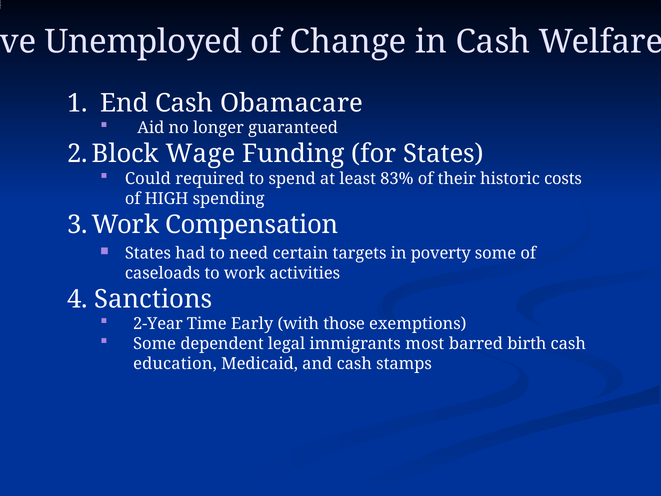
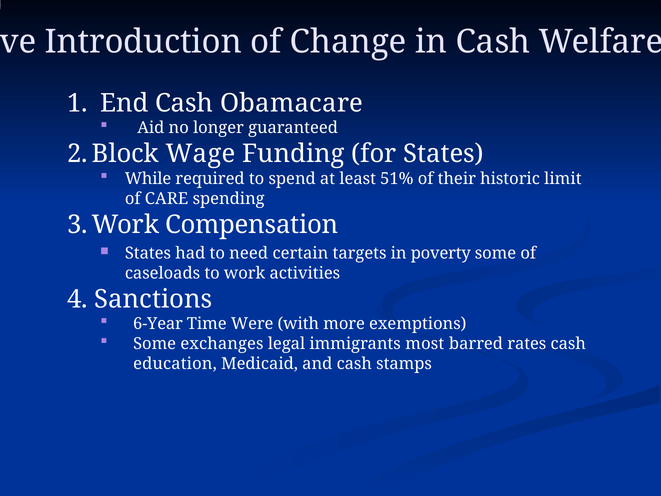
Unemployed: Unemployed -> Introduction (143, 42)
Could: Could -> While (148, 179)
83%: 83% -> 51% (397, 179)
costs: costs -> limit (563, 179)
HIGH: HIGH -> CARE (166, 198)
2-Year: 2-Year -> 6-Year (158, 324)
Early: Early -> Were (252, 324)
those: those -> more (344, 324)
dependent: dependent -> exchanges (222, 344)
birth: birth -> rates (527, 344)
